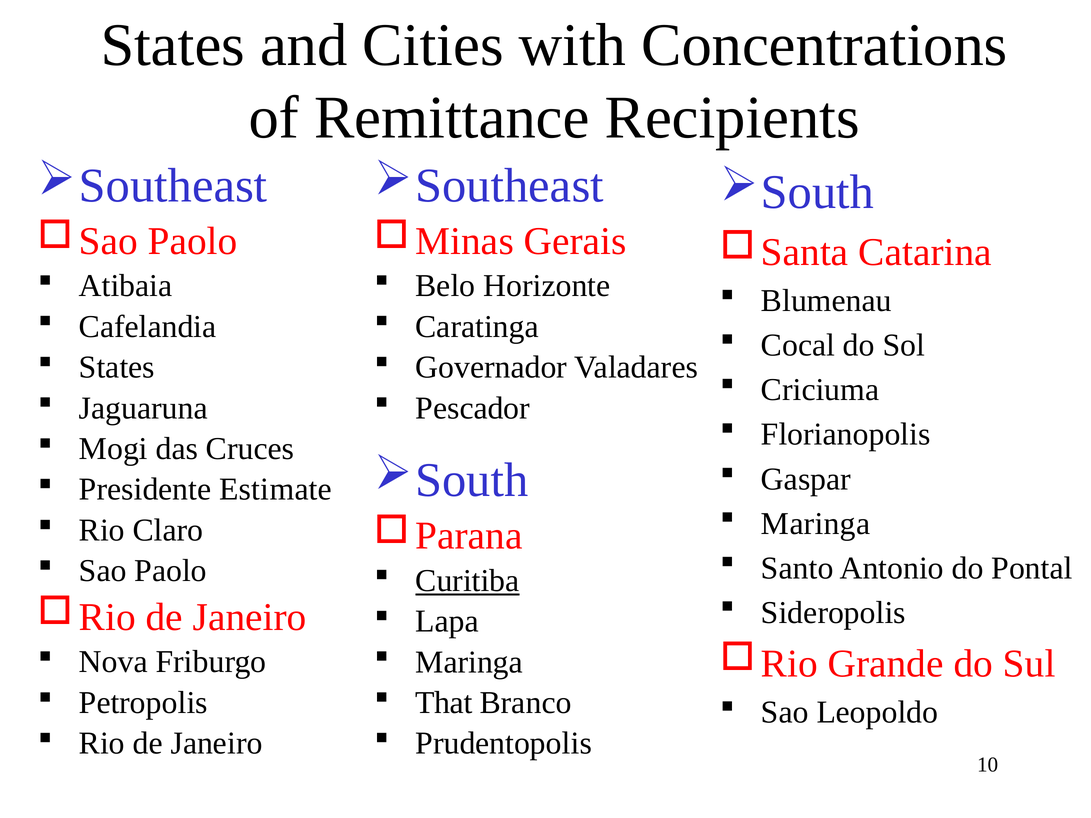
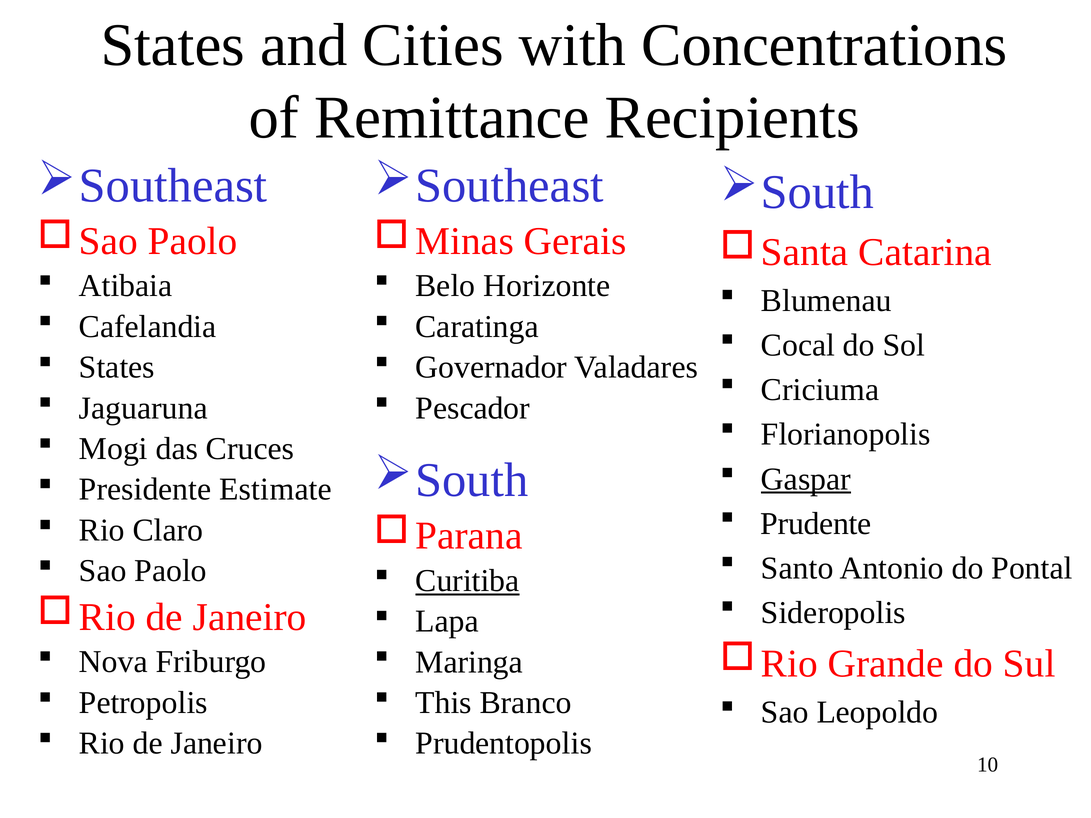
Gaspar underline: none -> present (806, 479)
Maringa: Maringa -> Prudente (816, 524)
That: That -> This (444, 703)
